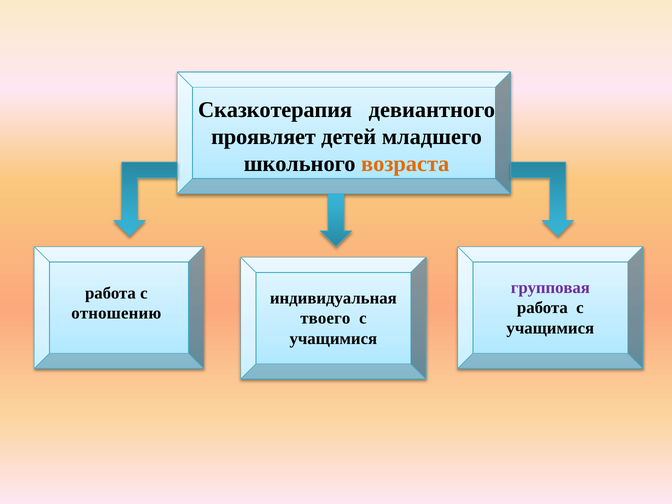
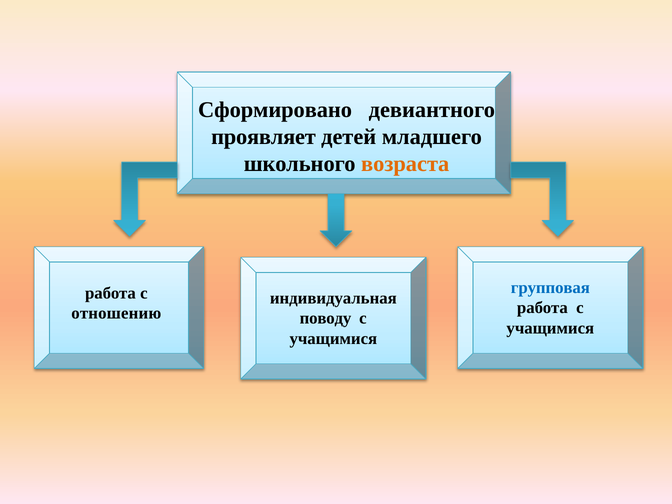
Сказкотерапия: Сказкотерапия -> Сформировано (275, 110)
групповая colour: purple -> blue (550, 288)
твоего: твоего -> поводу (325, 318)
